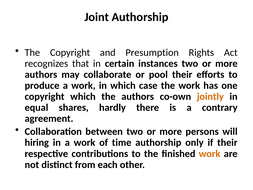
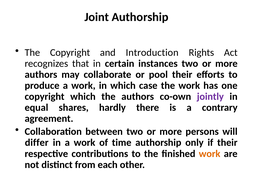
Presumption: Presumption -> Introduction (152, 52)
jointly colour: orange -> purple (210, 96)
hiring: hiring -> differ (37, 142)
